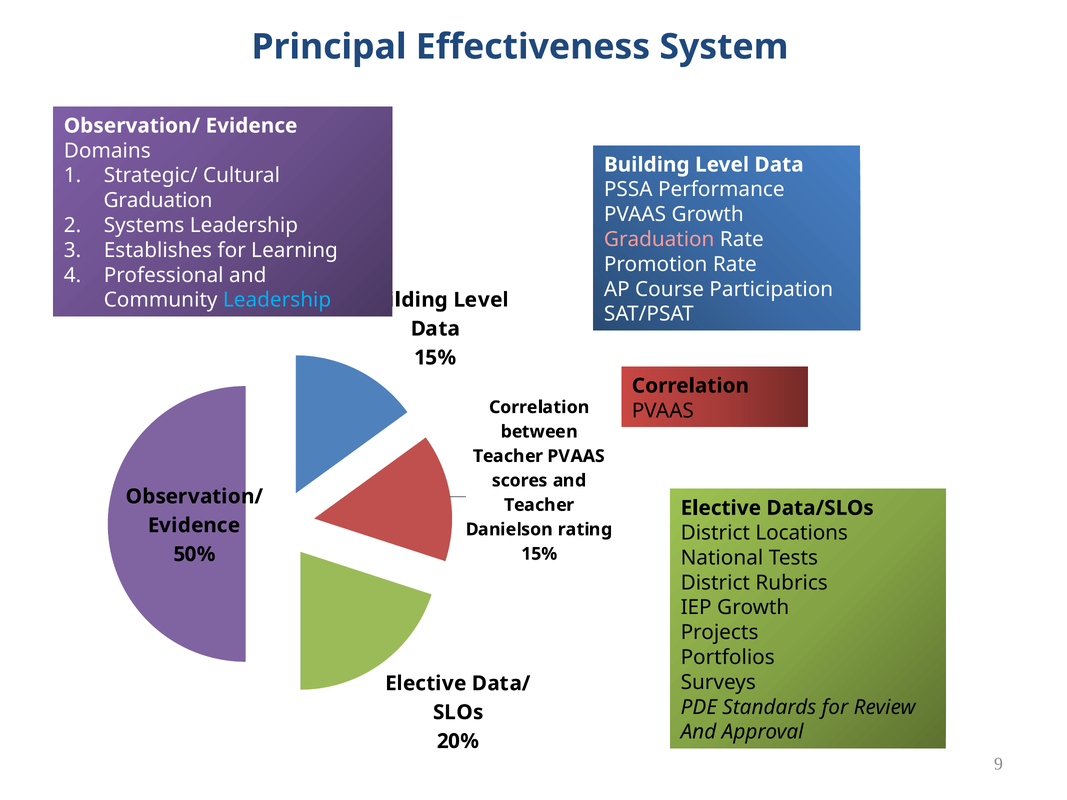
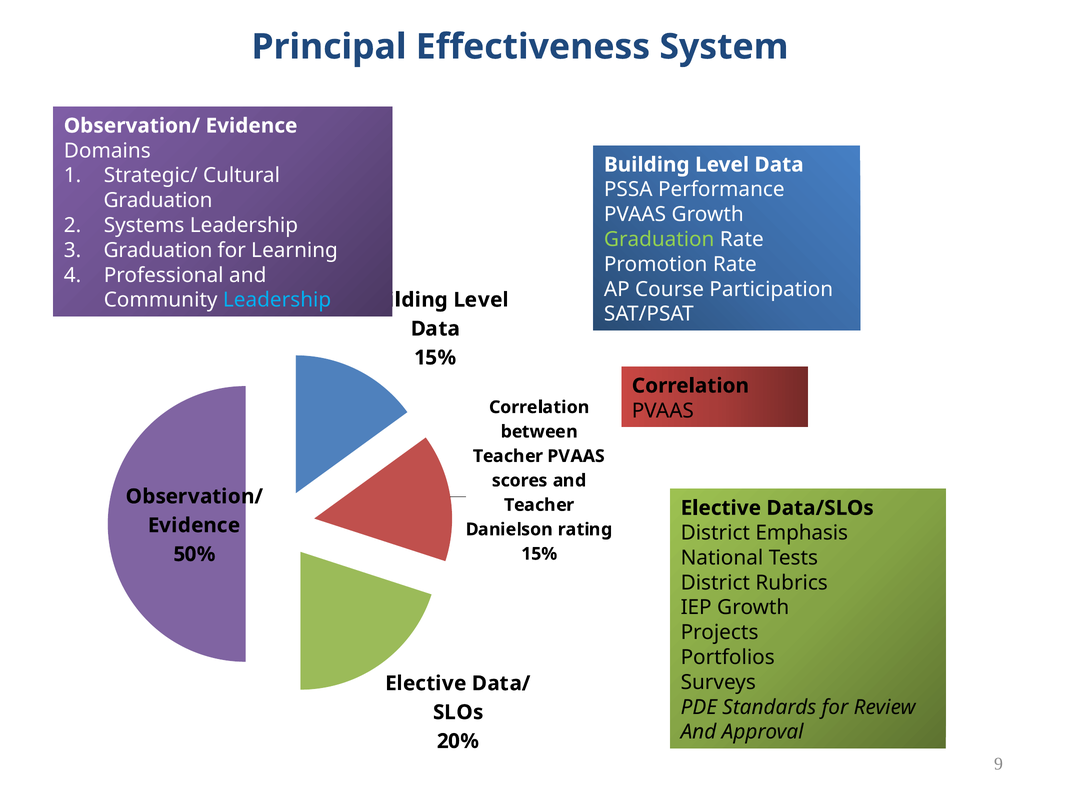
Graduation colour: pink -> light green (659, 239)
Establishes: Establishes -> Graduation (158, 250)
Locations: Locations -> Emphasis (802, 533)
